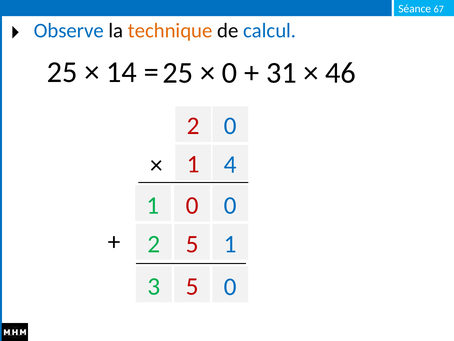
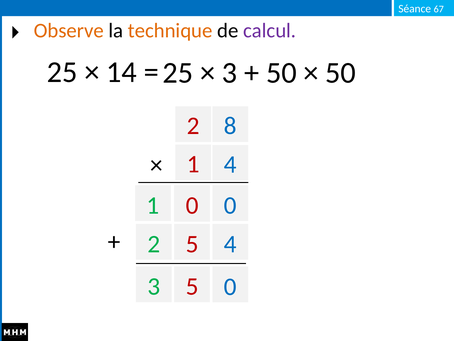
Observe colour: blue -> orange (69, 31)
calcul colour: blue -> purple (270, 31)
0: 0 -> 3 (230, 73)
31: 31 -> 50 (281, 73)
46: 46 -> 50 (341, 73)
2 0: 0 -> 8 (230, 126)
5 1: 1 -> 4 (230, 244)
